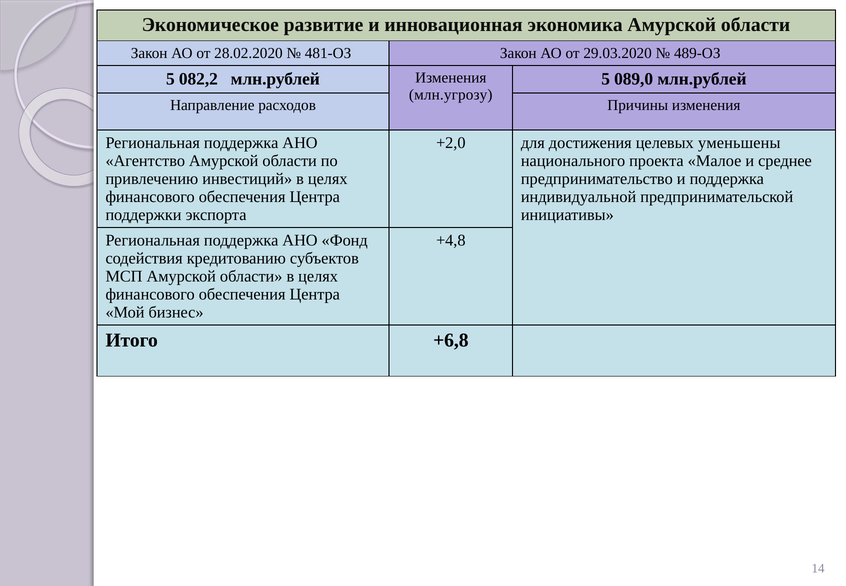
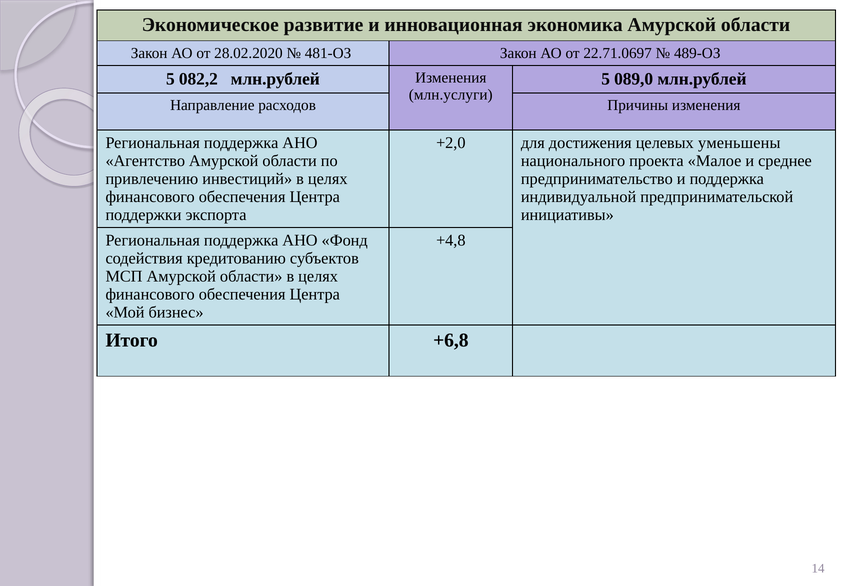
29.03.2020: 29.03.2020 -> 22.71.0697 (618, 53)
млн.угрозу: млн.угрозу -> млн.услуги (451, 95)
